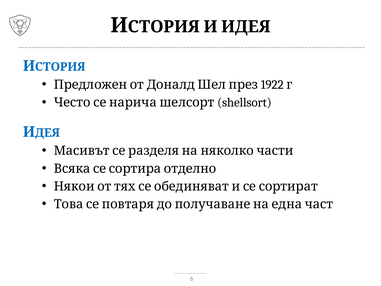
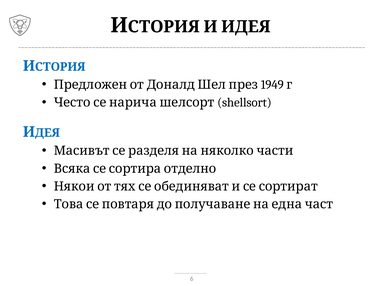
1922: 1922 -> 1949 (272, 85)
